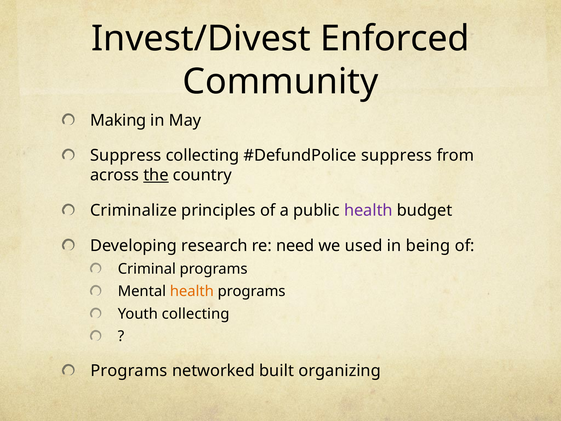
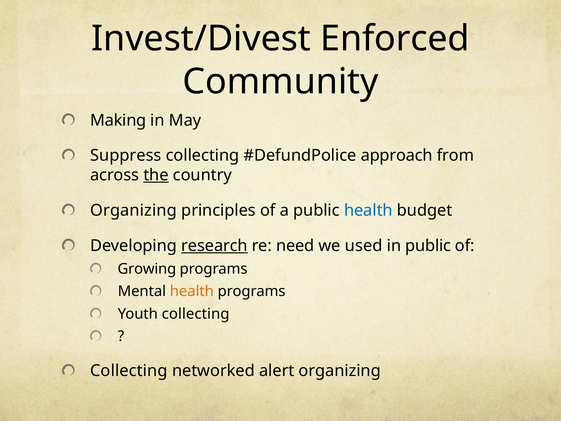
suppress: suppress -> approach (397, 155)
Criminalize: Criminalize -> Organizing (134, 210)
health colour: purple -> blue (368, 210)
research underline: none -> present (214, 246)
in being: being -> public (428, 246)
Criminal: Criminal -> Growing (147, 269)
Programs: Programs -> Collecting (129, 371)
built: built -> alert (277, 371)
